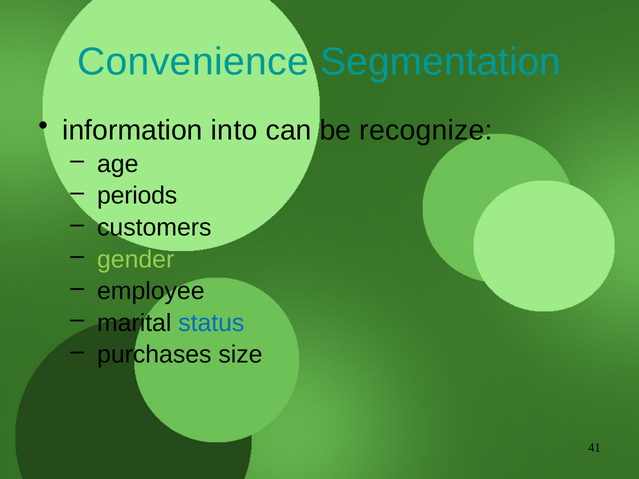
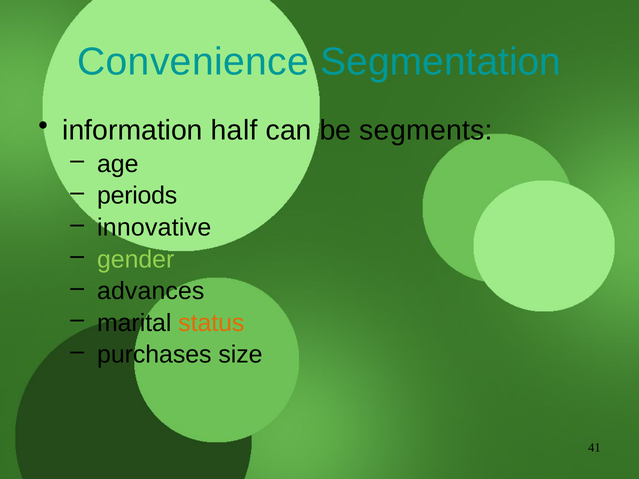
into: into -> half (234, 130)
recognize: recognize -> segments (426, 130)
customers: customers -> innovative (154, 228)
employee: employee -> advances (151, 291)
status colour: blue -> orange (211, 323)
